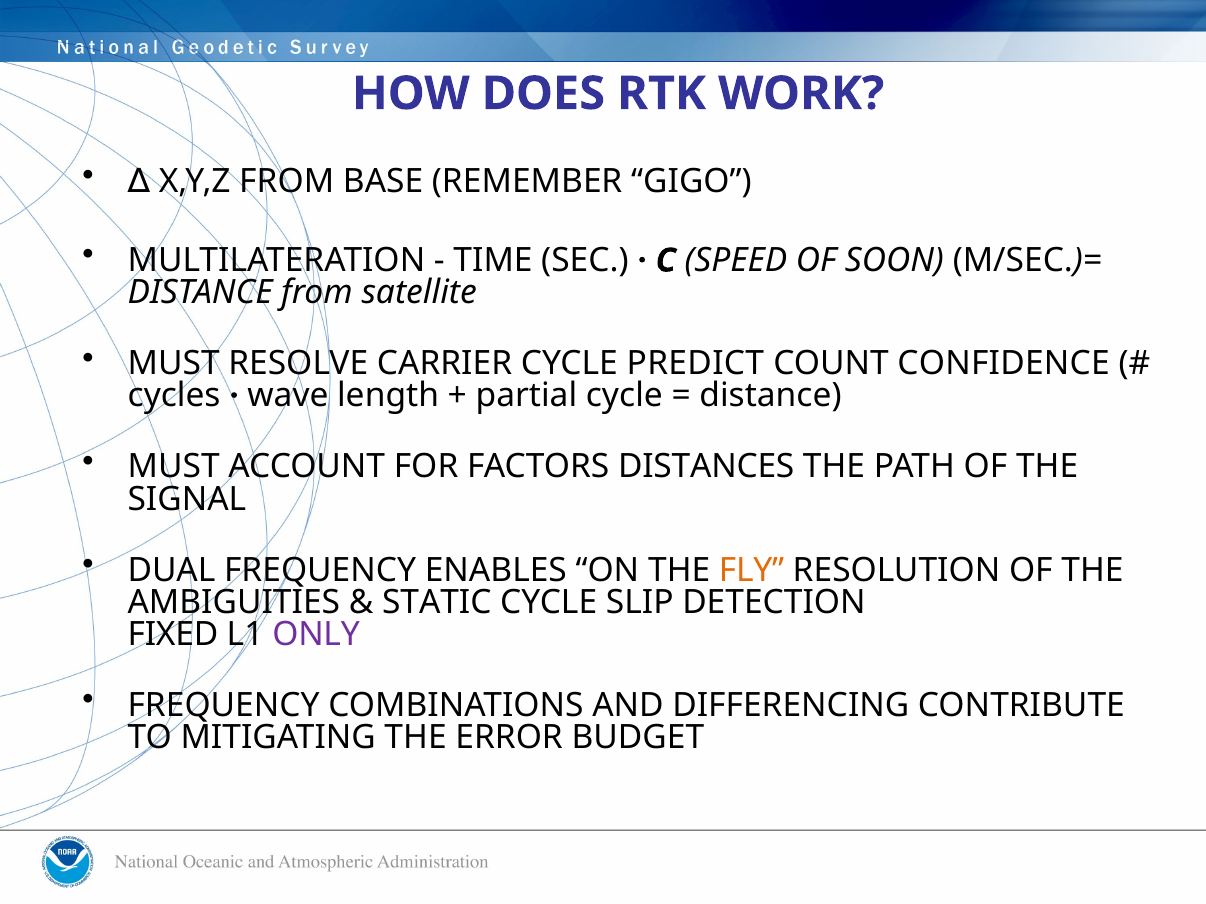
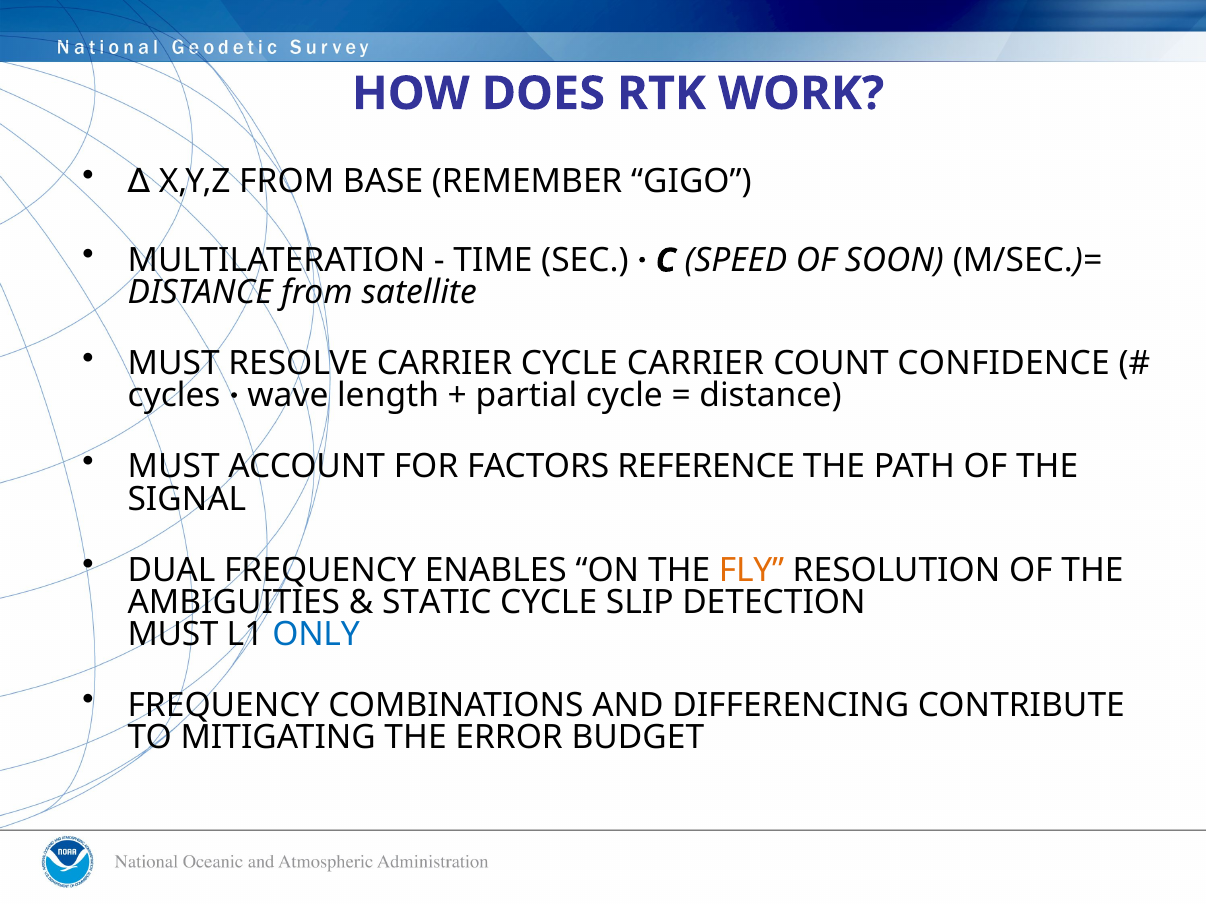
CYCLE PREDICT: PREDICT -> CARRIER (695, 364)
DISTANCES: DISTANCES -> REFERENCE (706, 467)
FIXED: FIXED -> MUST (173, 635)
ONLY colour: purple -> blue (316, 635)
